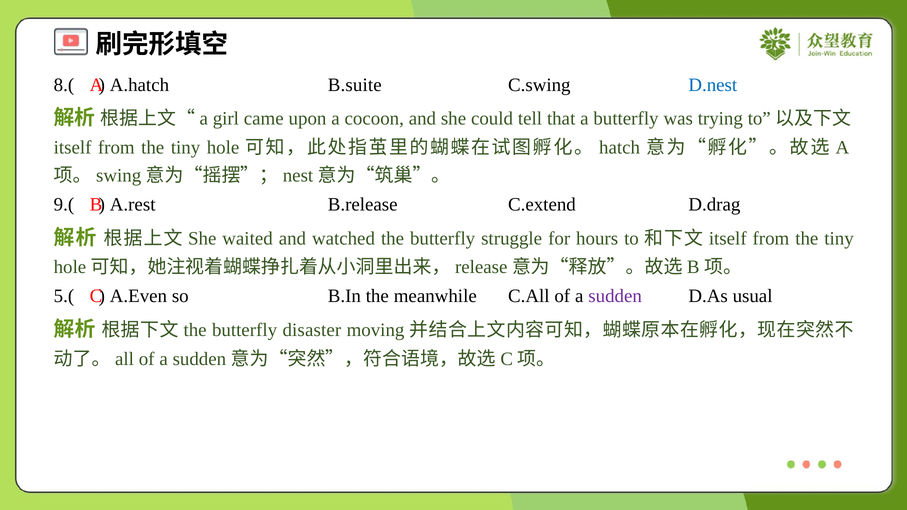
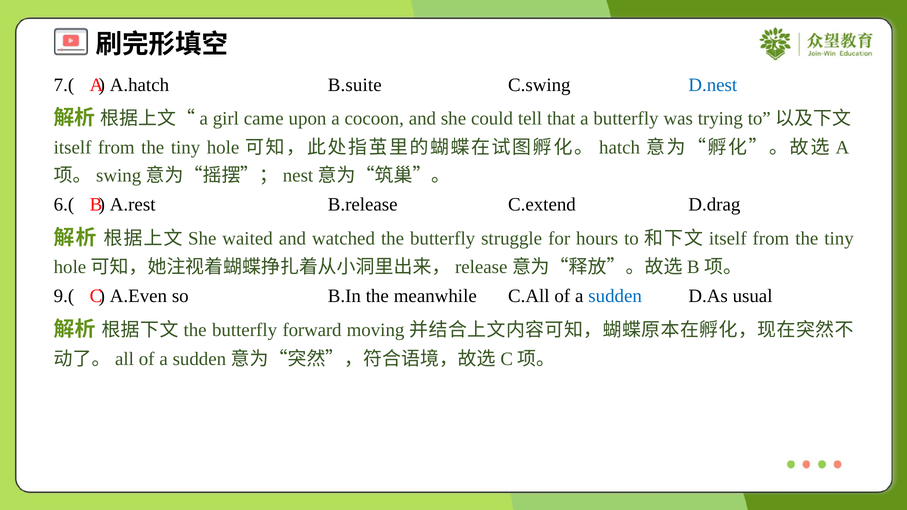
8.(: 8.( -> 7.( (64, 85)
9.(: 9.( -> 6.( (64, 205)
5.(: 5.( -> 9.( (64, 296)
sudden colour: purple -> blue (615, 296)
disaster: disaster -> forward (312, 330)
